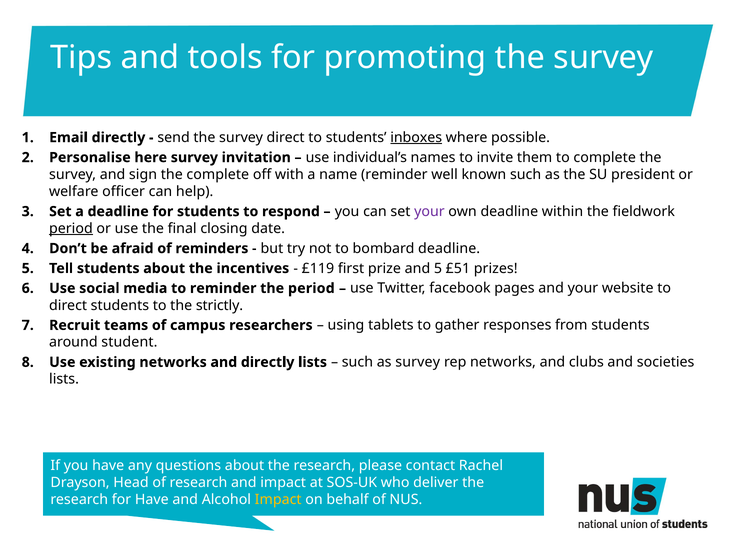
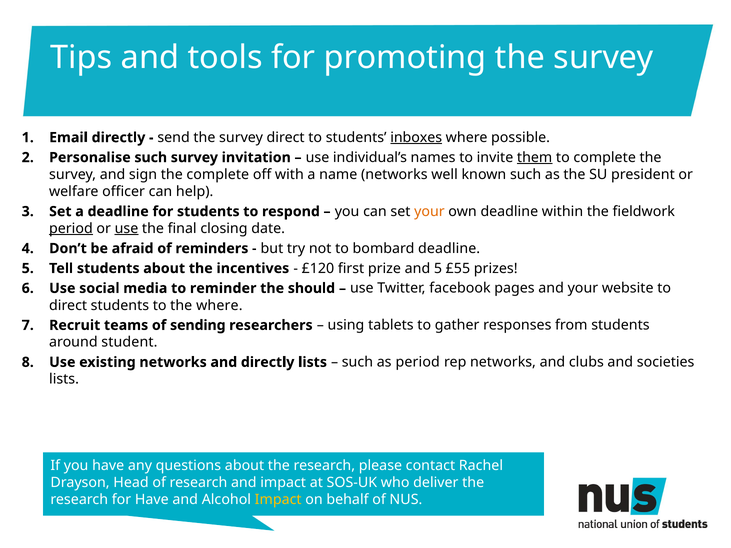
Personalise here: here -> such (151, 158)
them underline: none -> present (535, 158)
name reminder: reminder -> networks (394, 175)
your colour: purple -> orange (429, 212)
use underline: none -> present (126, 229)
£119: £119 -> £120 (318, 268)
£51: £51 -> £55 (458, 268)
the period: period -> should (311, 288)
the strictly: strictly -> where (219, 305)
campus: campus -> sending (198, 325)
as survey: survey -> period (418, 362)
